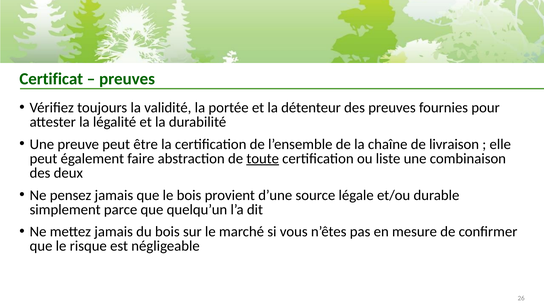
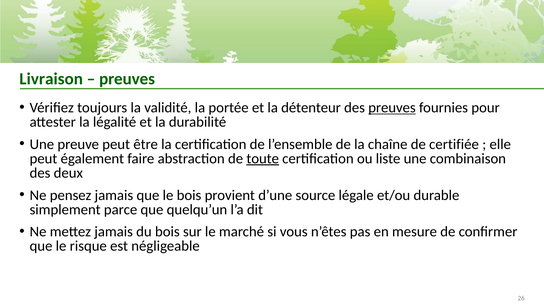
Certificat: Certificat -> Livraison (51, 79)
preuves underline: none -> present (392, 108)
livraison: livraison -> certifiée (454, 144)
